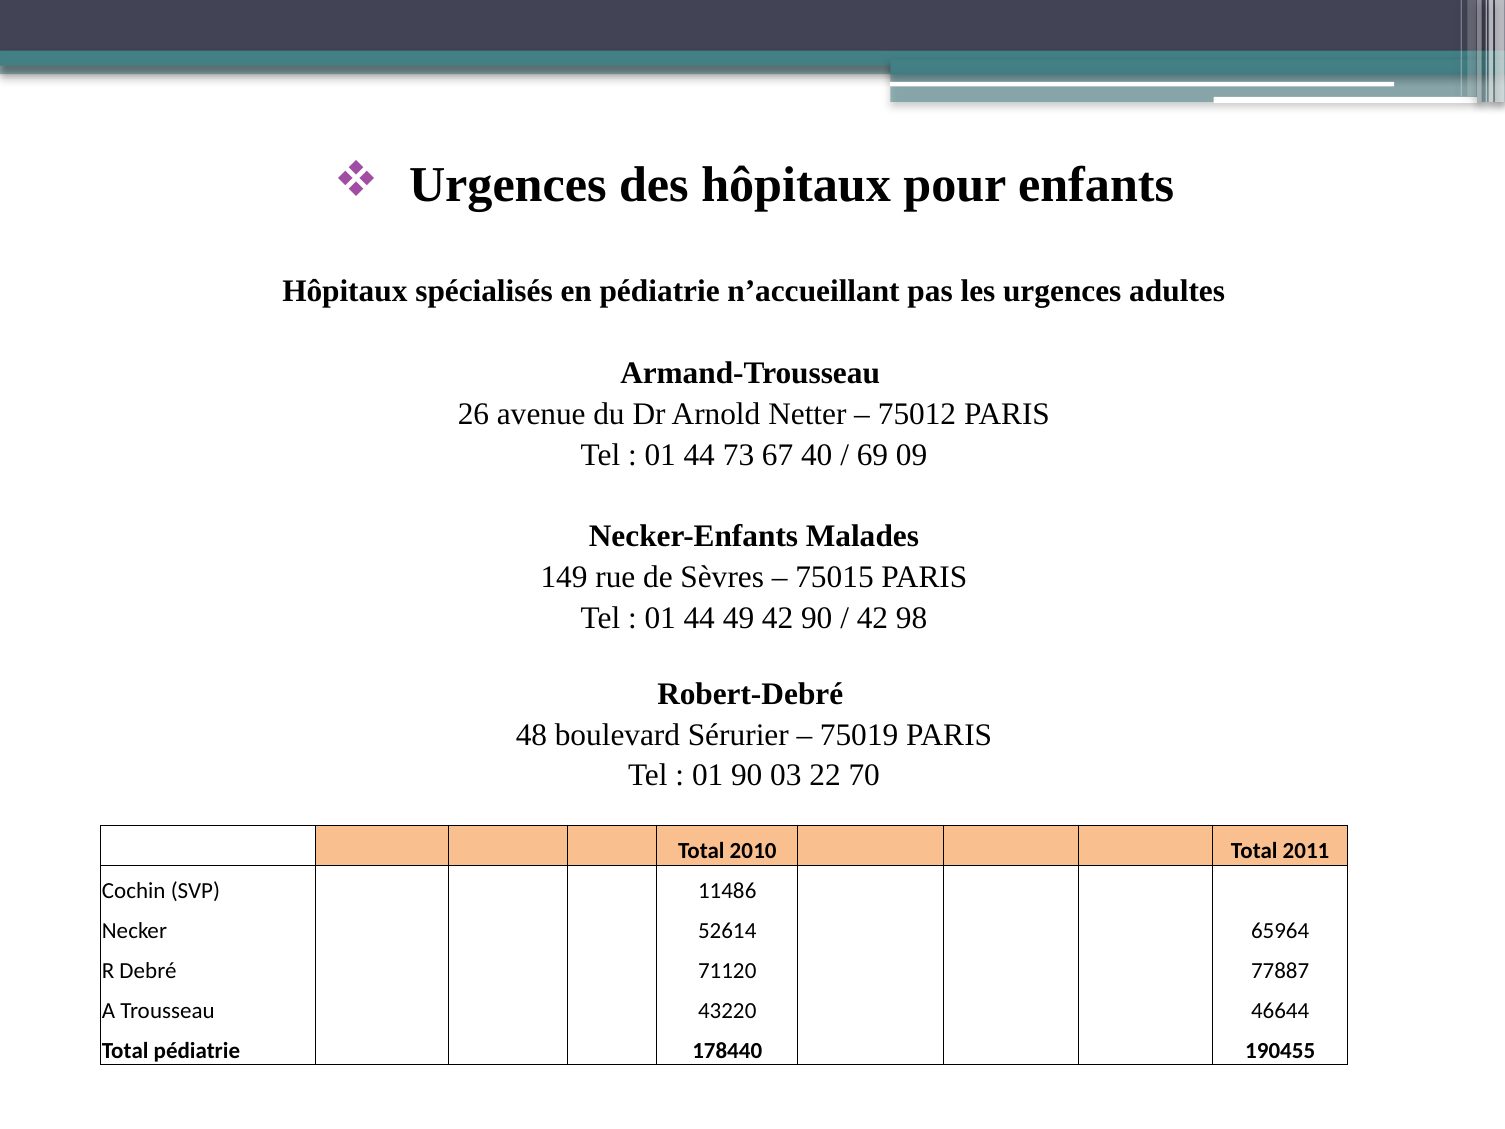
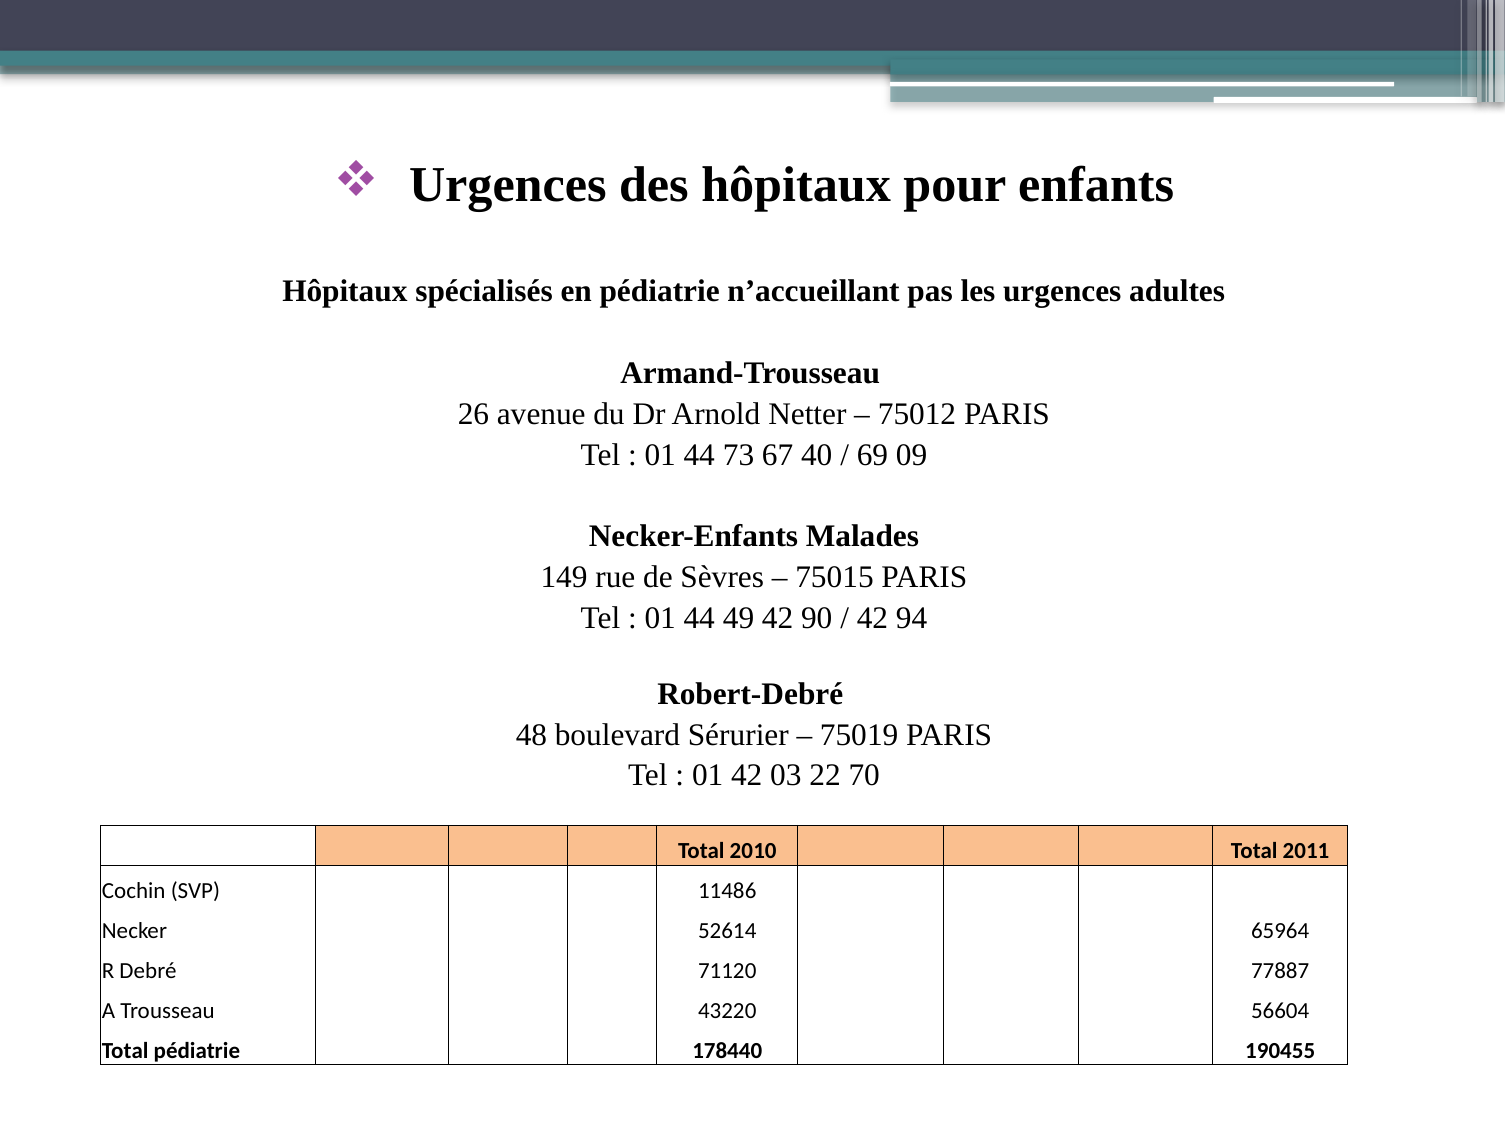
98: 98 -> 94 (912, 618)
01 90: 90 -> 42 (747, 775)
46644: 46644 -> 56604 (1280, 1011)
